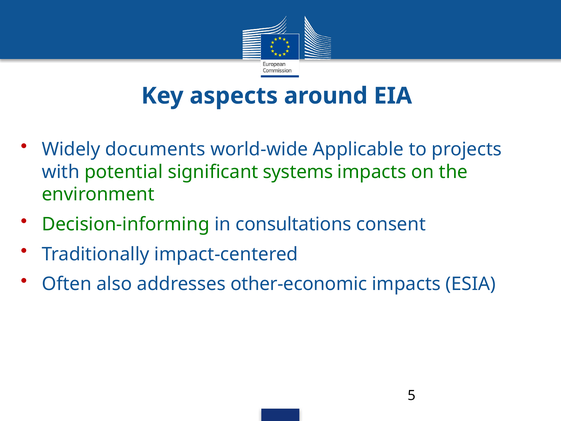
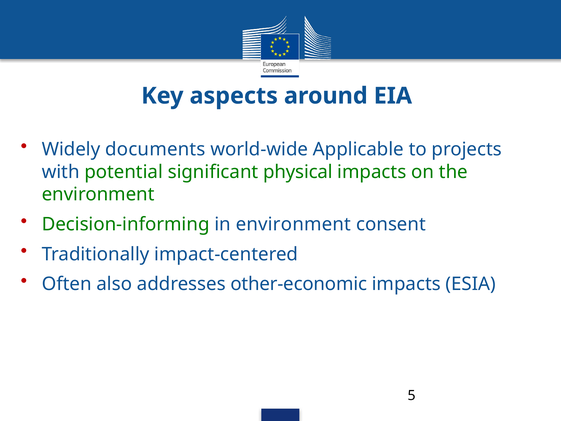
systems: systems -> physical (298, 172)
in consultations: consultations -> environment (293, 224)
